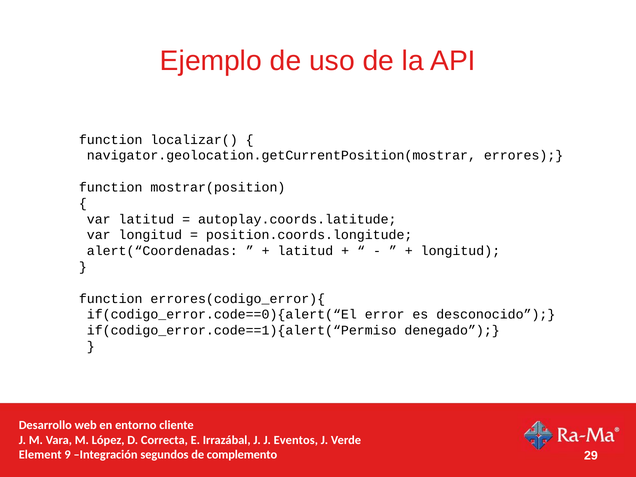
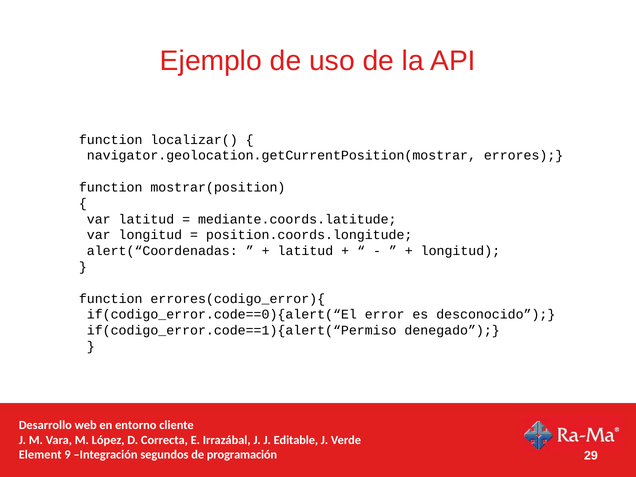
autoplay.coords.latitude: autoplay.coords.latitude -> mediante.coords.latitude (297, 219)
Eventos: Eventos -> Editable (296, 440)
complemento: complemento -> programación (242, 455)
